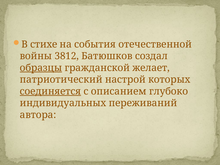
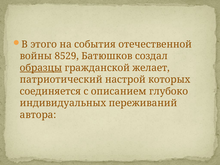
стихе: стихе -> этого (44, 44)
3812: 3812 -> 8529 (67, 56)
соединяется underline: present -> none (50, 91)
